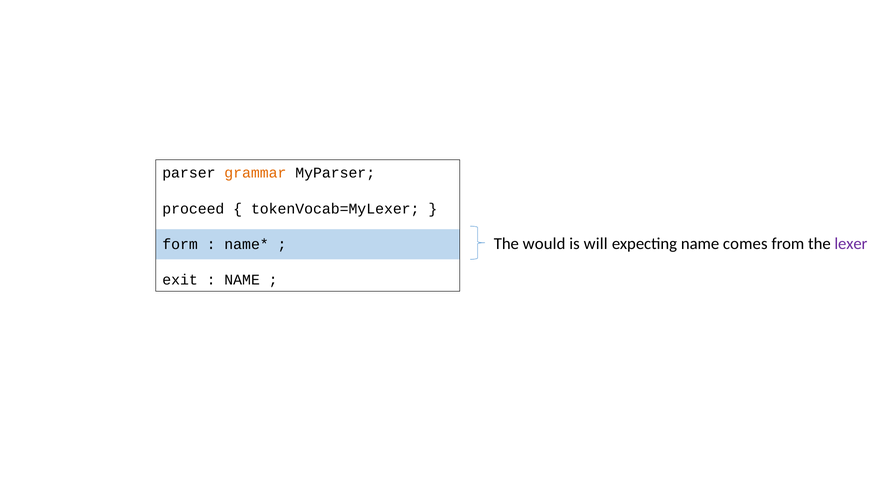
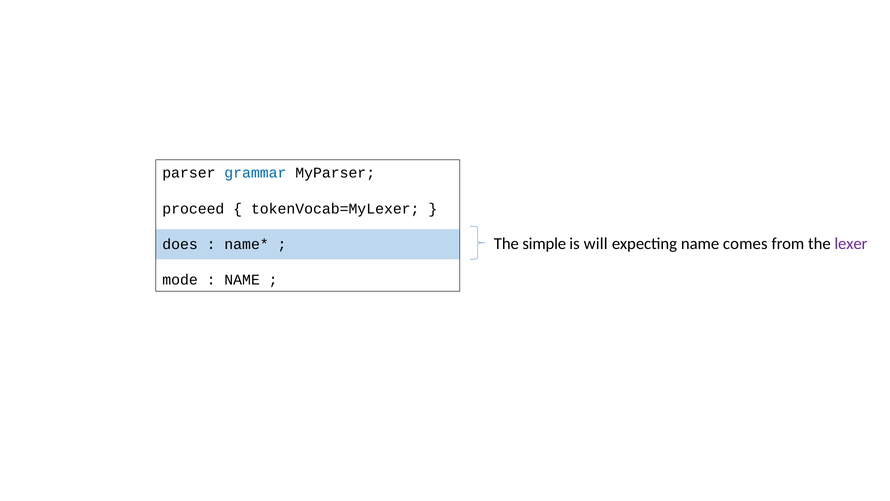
grammar colour: orange -> blue (255, 173)
would: would -> simple (544, 243)
form: form -> does (180, 244)
exit: exit -> mode (180, 280)
